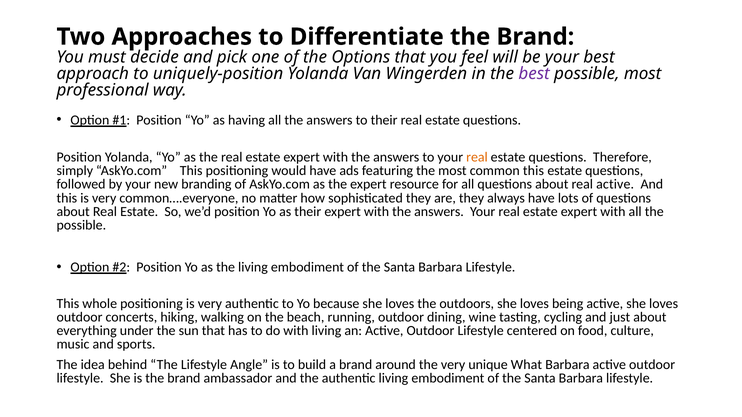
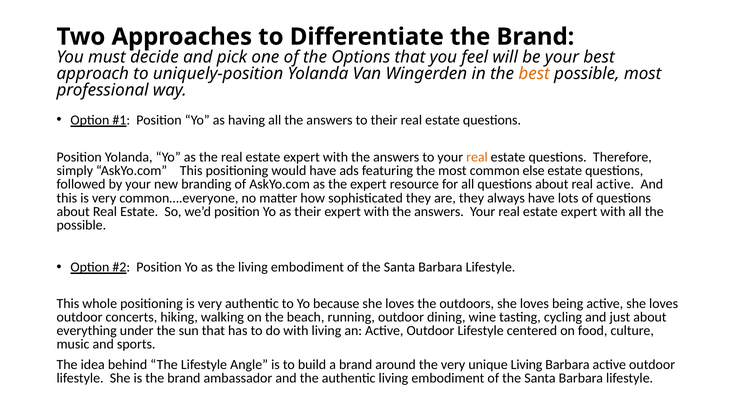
best colour: purple -> orange (534, 74)
common this: this -> else (534, 171)
unique What: What -> Living (527, 365)
